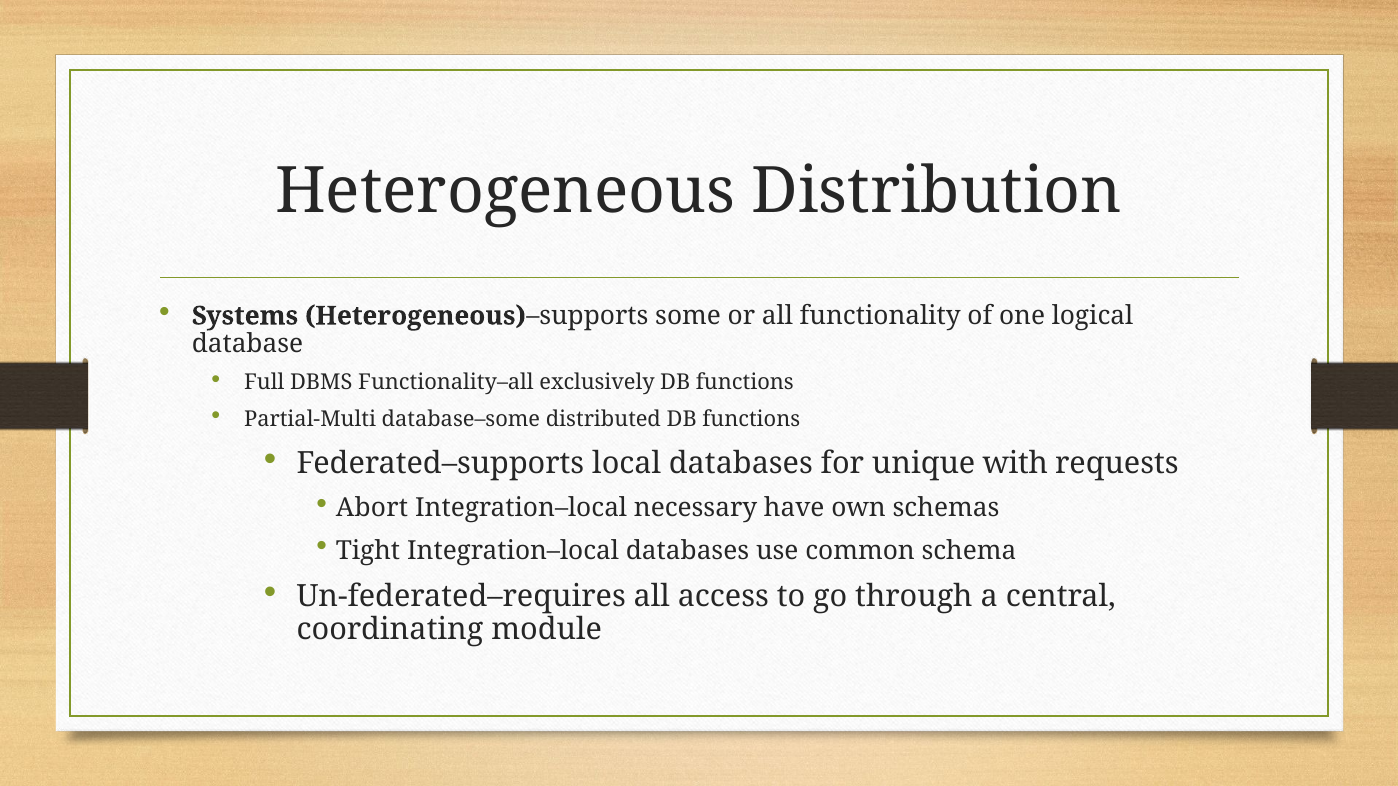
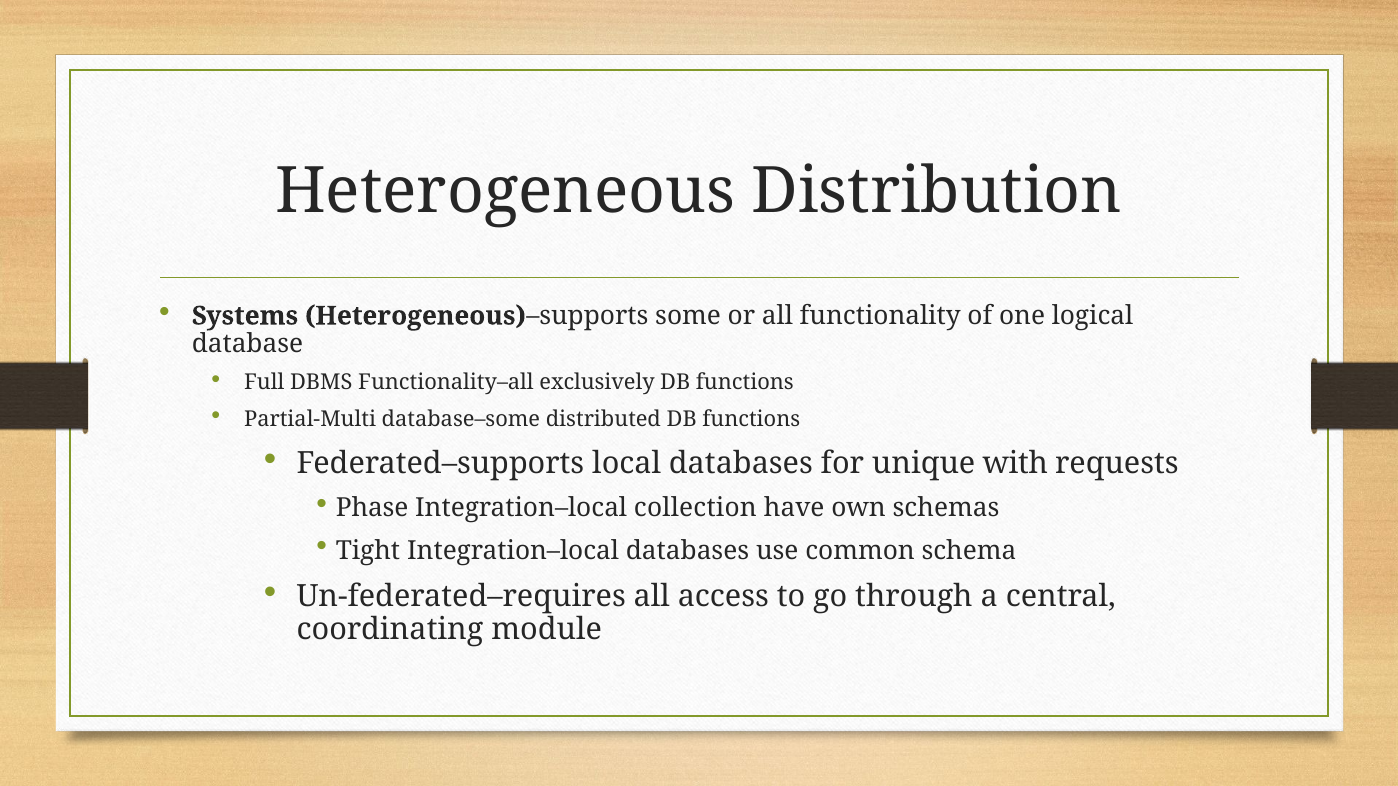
Abort: Abort -> Phase (372, 508)
necessary: necessary -> collection (695, 508)
